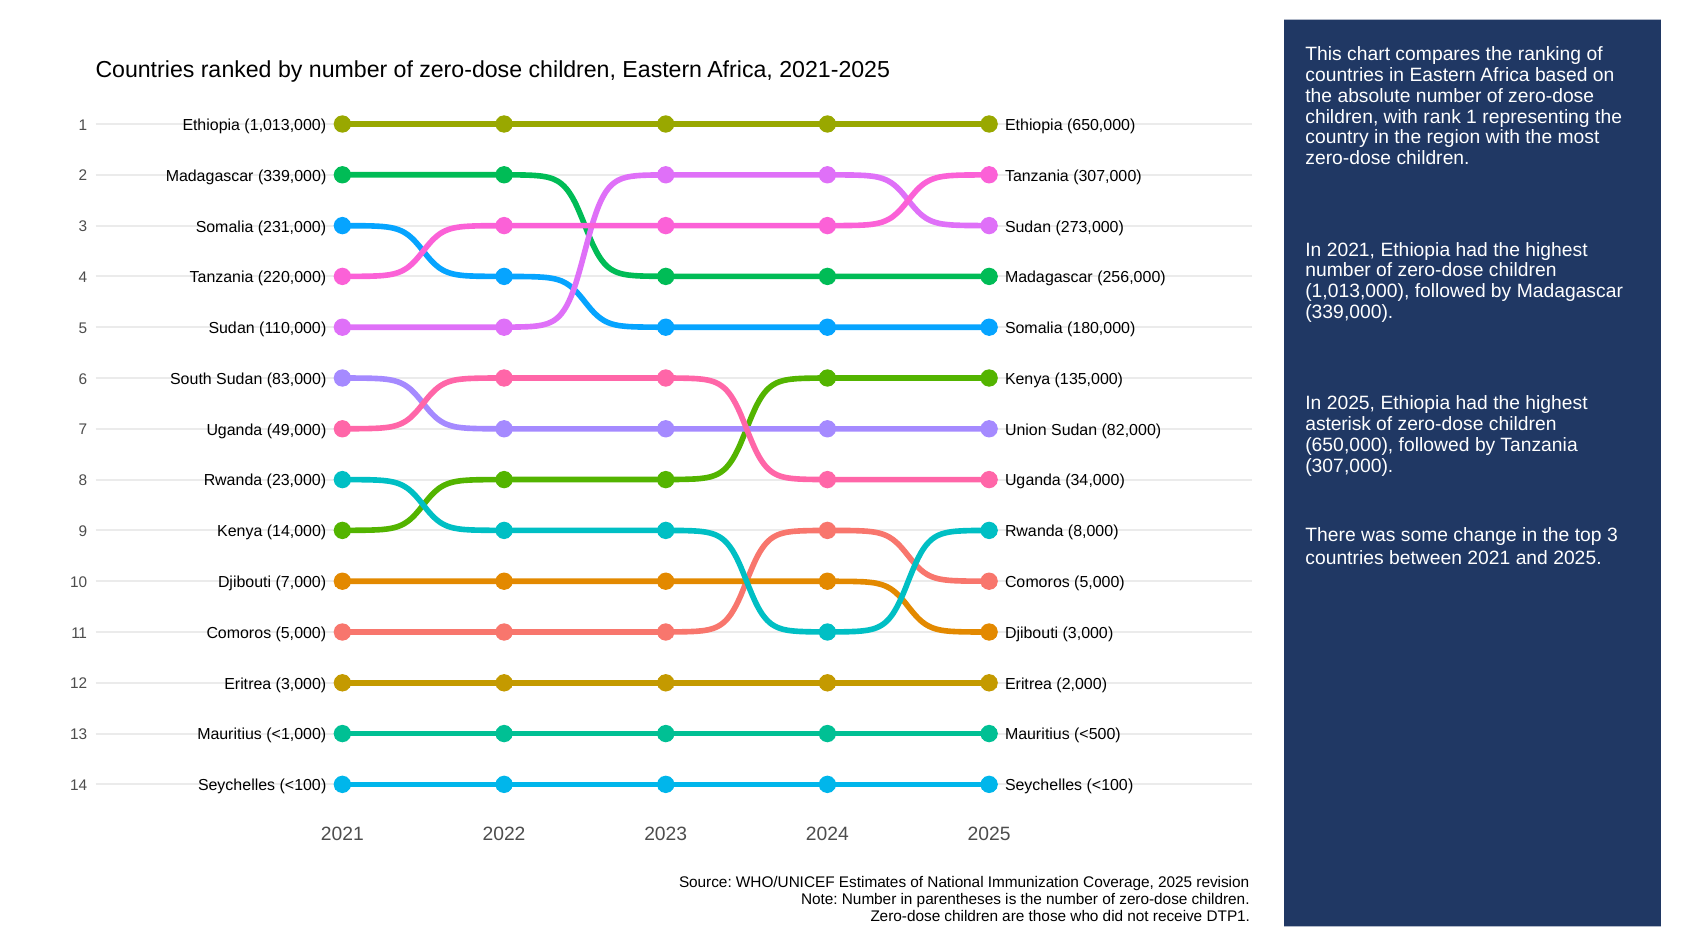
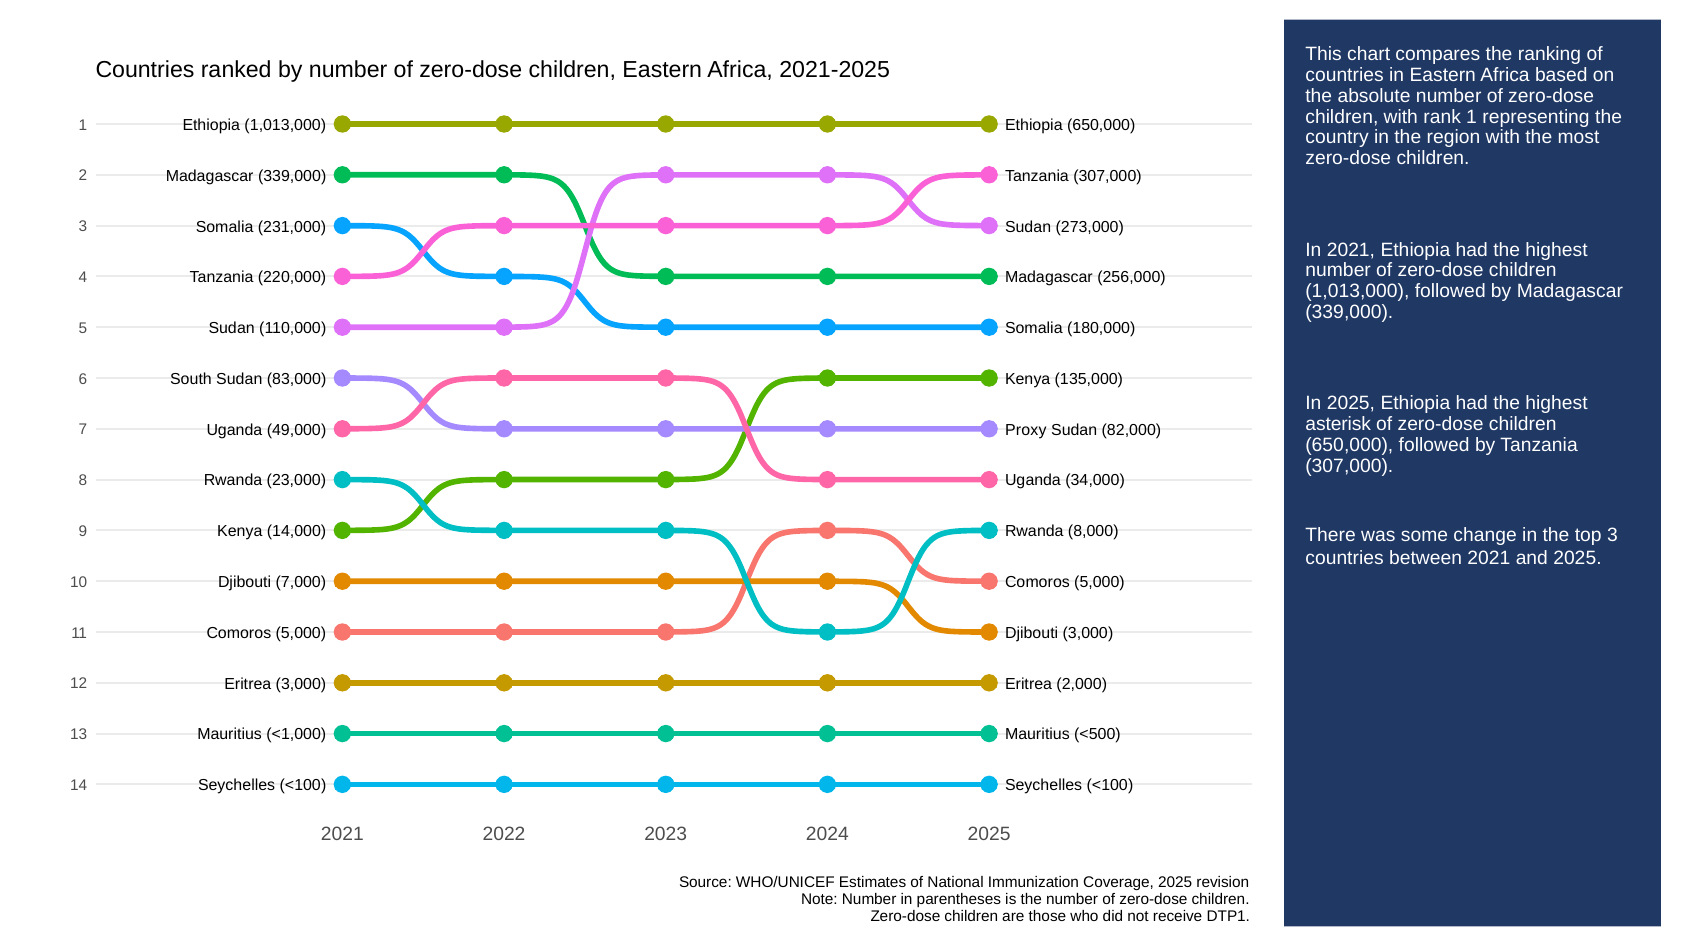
Union: Union -> Proxy (1026, 430)
